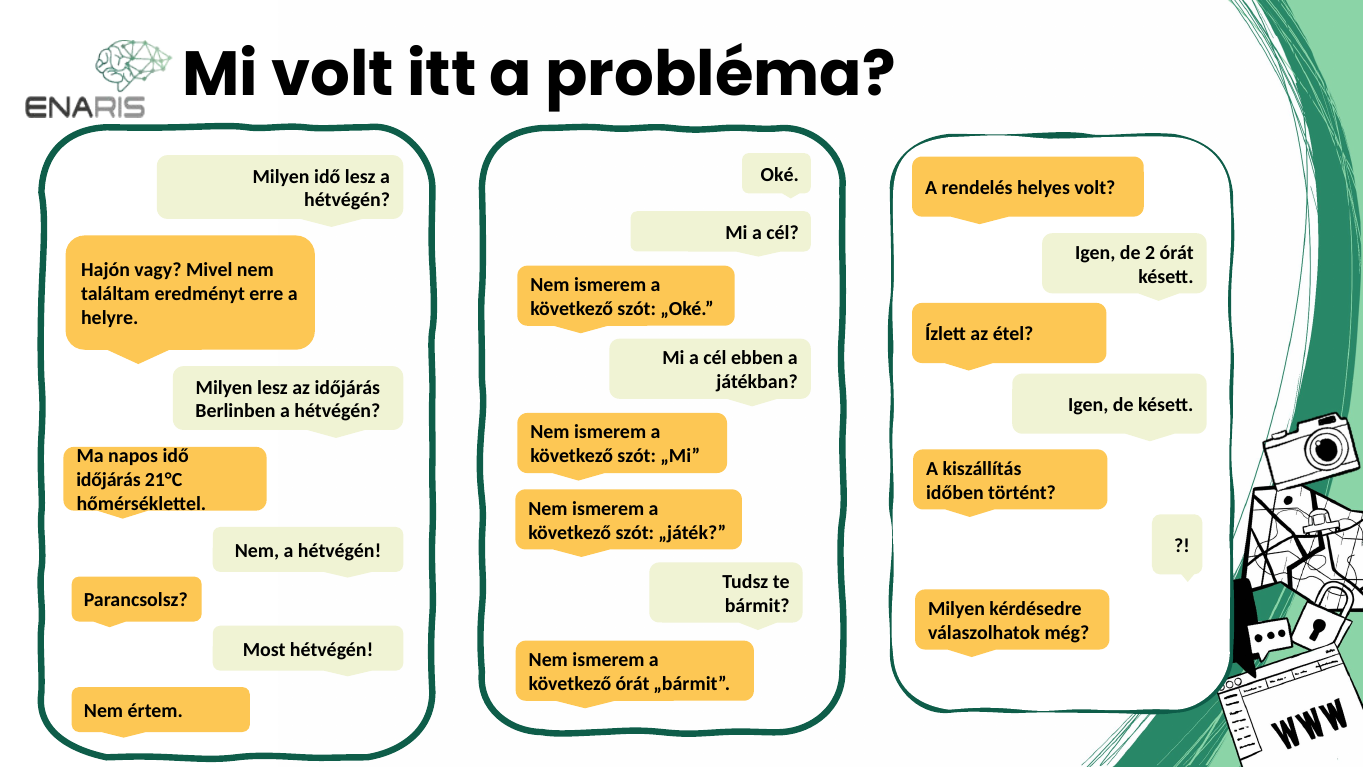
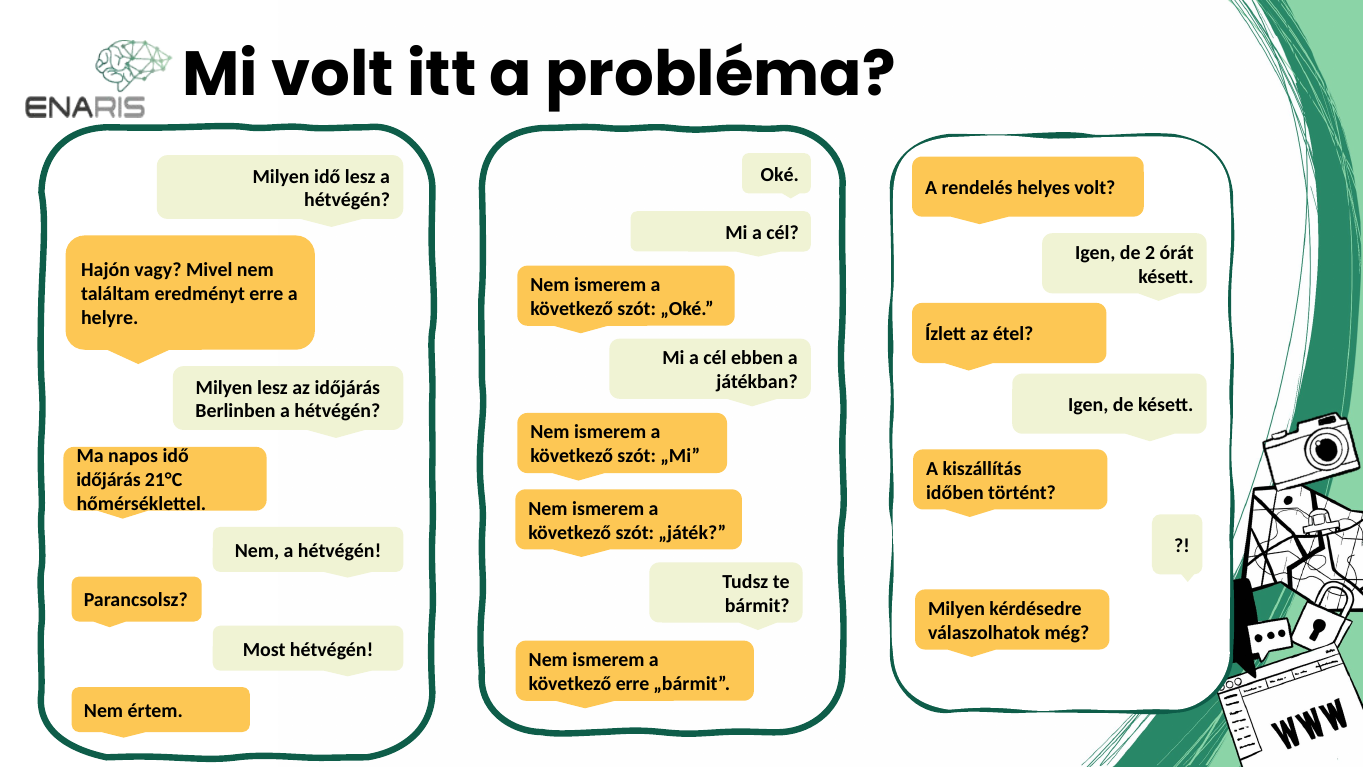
következő órát: órát -> erre (633, 684)
